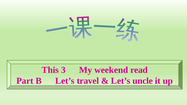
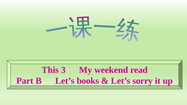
travel: travel -> books (88, 81)
uncle: uncle -> sorry (143, 81)
